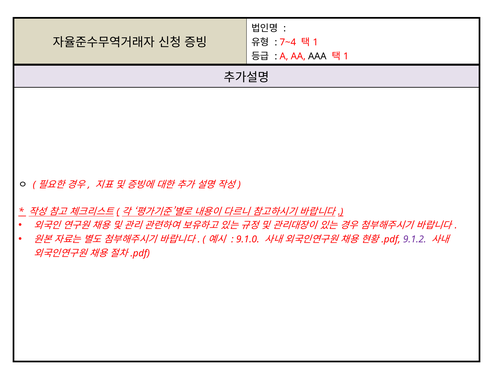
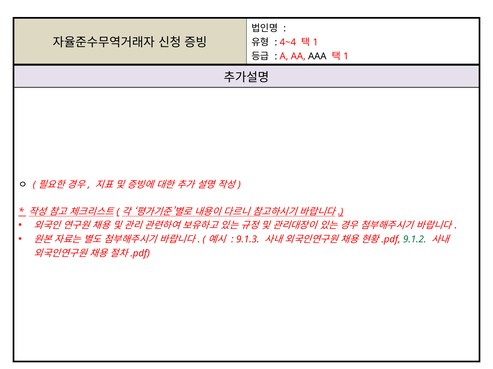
7~4: 7~4 -> 4~4 (288, 42)
9.1.0: 9.1.0 -> 9.1.3 (248, 240)
9.1.2 colour: purple -> green (415, 240)
